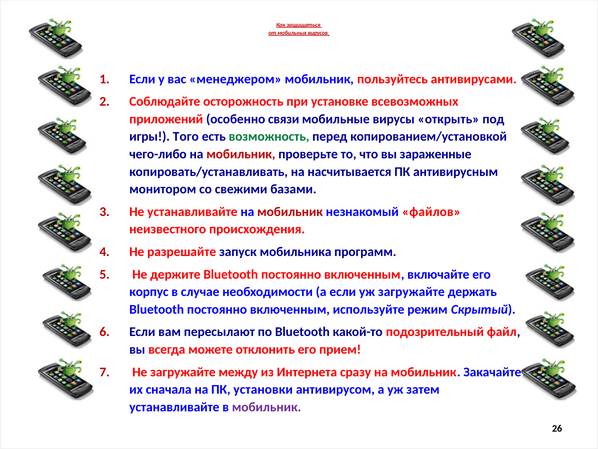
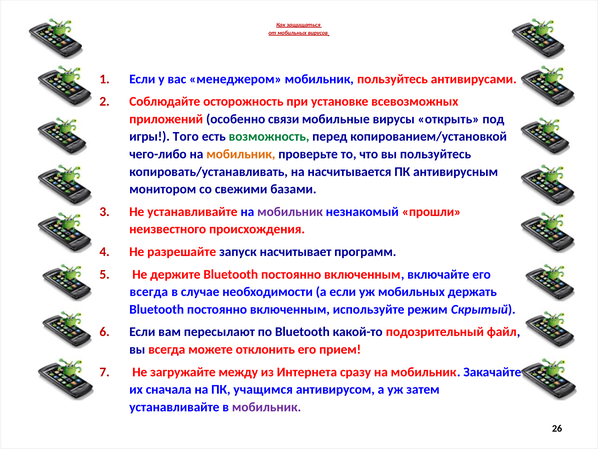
мобильник colour: red -> orange (241, 154)
вы зараженные: зараженные -> пользуйтесь (436, 154)
мобильник colour: red -> purple (290, 211)
файлов: файлов -> прошли (432, 211)
мобильника: мобильника -> насчитывает (296, 251)
корпус: корпус -> всегда (149, 292)
уж загружайте: загружайте -> мобильных (411, 292)
установки: установки -> учащимся (263, 389)
